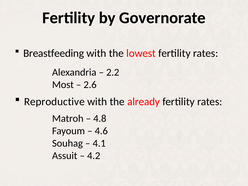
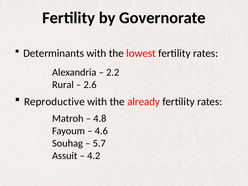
Breastfeeding: Breastfeeding -> Determinants (54, 53)
Most: Most -> Rural (63, 85)
4.1: 4.1 -> 5.7 (99, 143)
